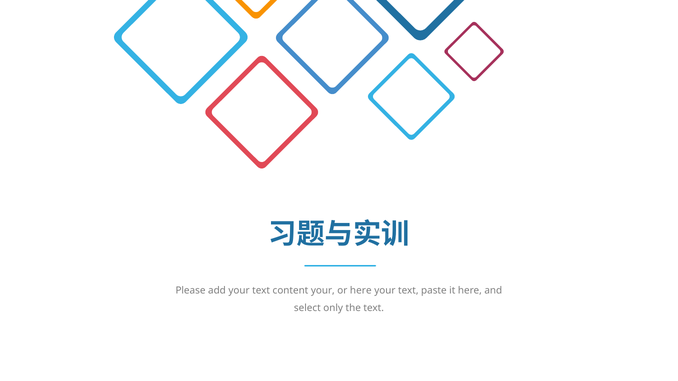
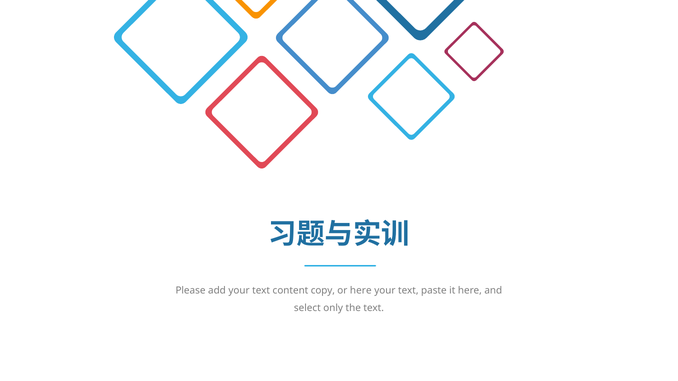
content your: your -> copy (323, 291)
